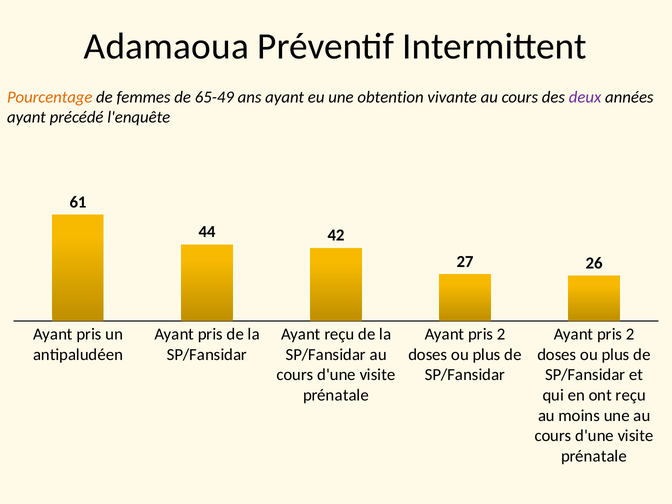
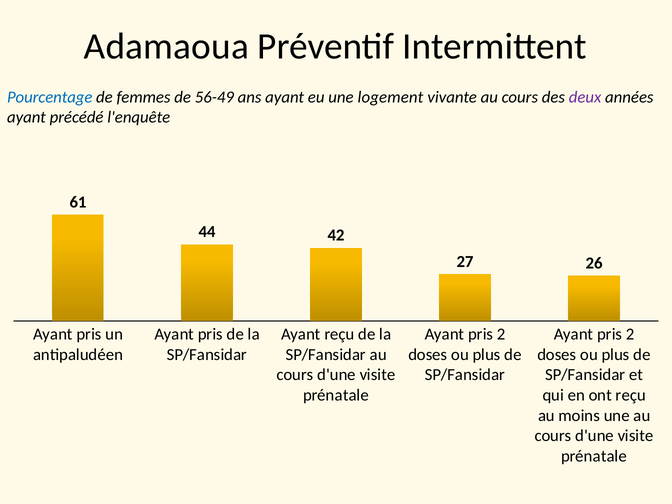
Pourcentage colour: orange -> blue (50, 97)
65-49: 65-49 -> 56-49 (214, 97)
obtention: obtention -> logement (390, 97)
